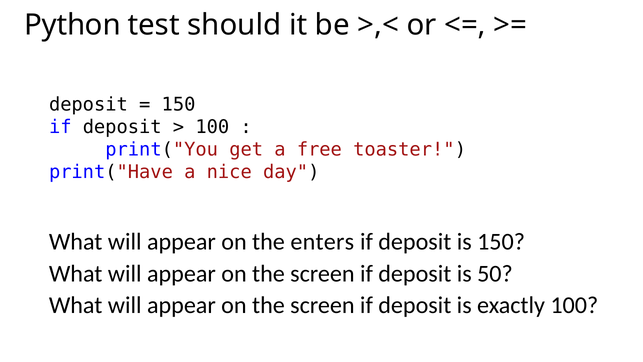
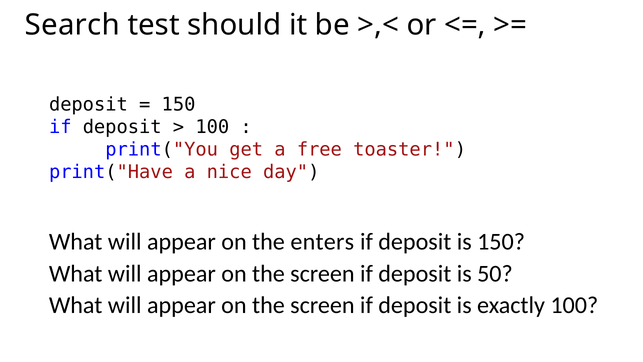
Python: Python -> Search (72, 25)
